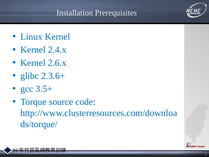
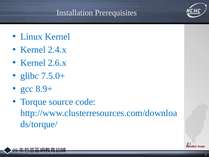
2.3.6+: 2.3.6+ -> 7.5.0+ (53, 76)
3.5+: 3.5+ -> 8.9+ (44, 89)
